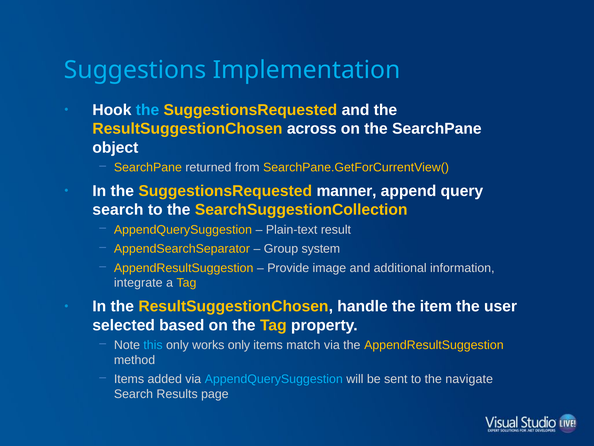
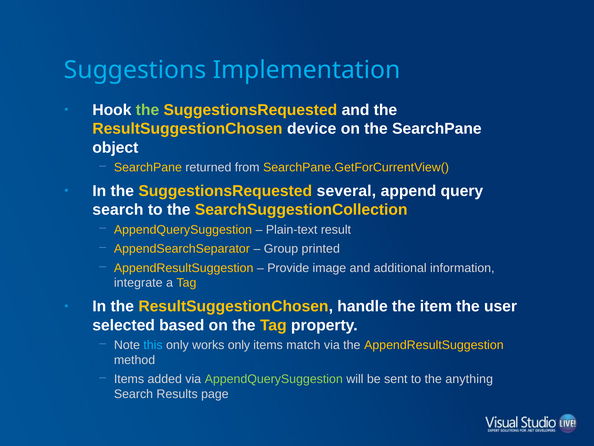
the colour: light blue -> light green (147, 110)
across: across -> device (312, 129)
manner: manner -> several (346, 191)
system: system -> printed (321, 249)
AppendQuerySuggestion colour: light blue -> light green (274, 379)
navigate: navigate -> anything (469, 379)
